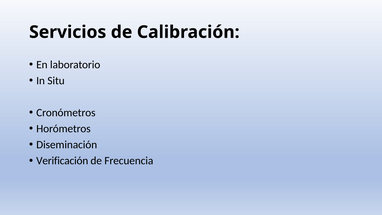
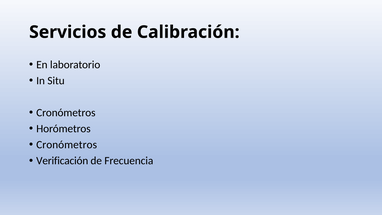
Diseminación: Diseminación -> Cronómetros (67, 145)
